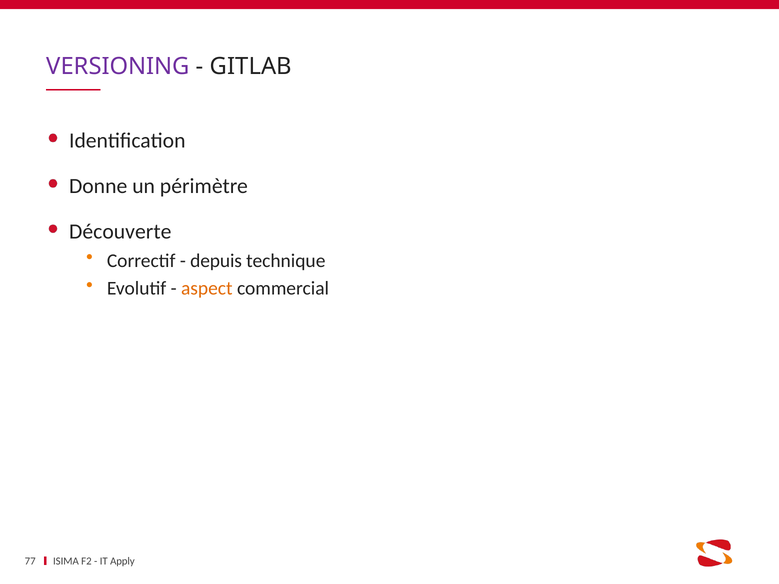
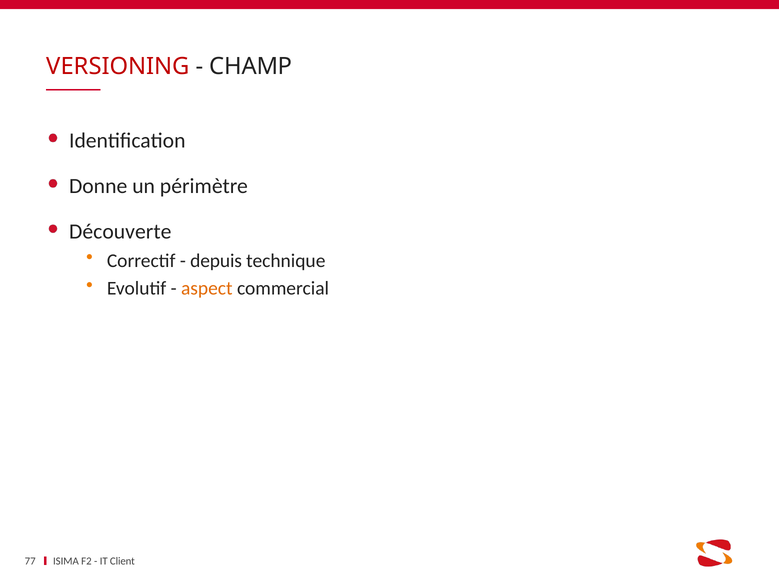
VERSIONING colour: purple -> red (118, 67)
GITLAB: GITLAB -> CHAMP (251, 67)
Apply: Apply -> Client (122, 562)
